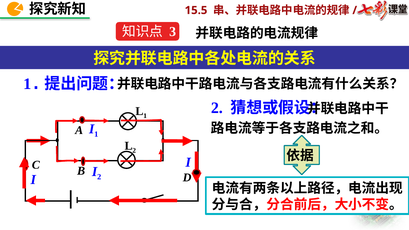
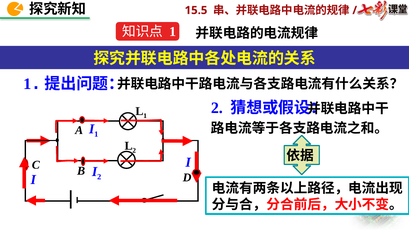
3: 3 -> 1 (173, 32)
